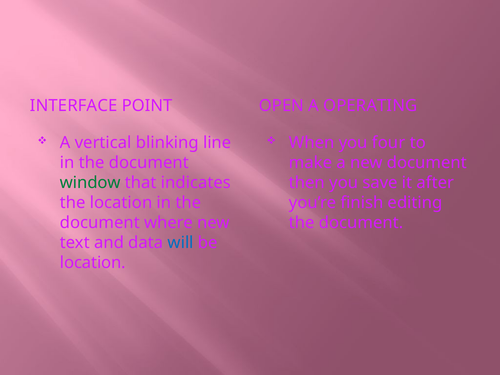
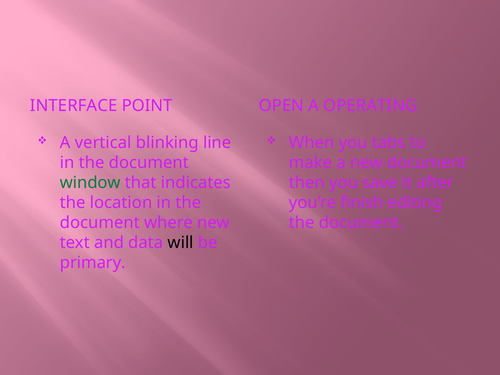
four: four -> tabs (389, 143)
will colour: blue -> black (181, 243)
location: location -> primary (93, 263)
